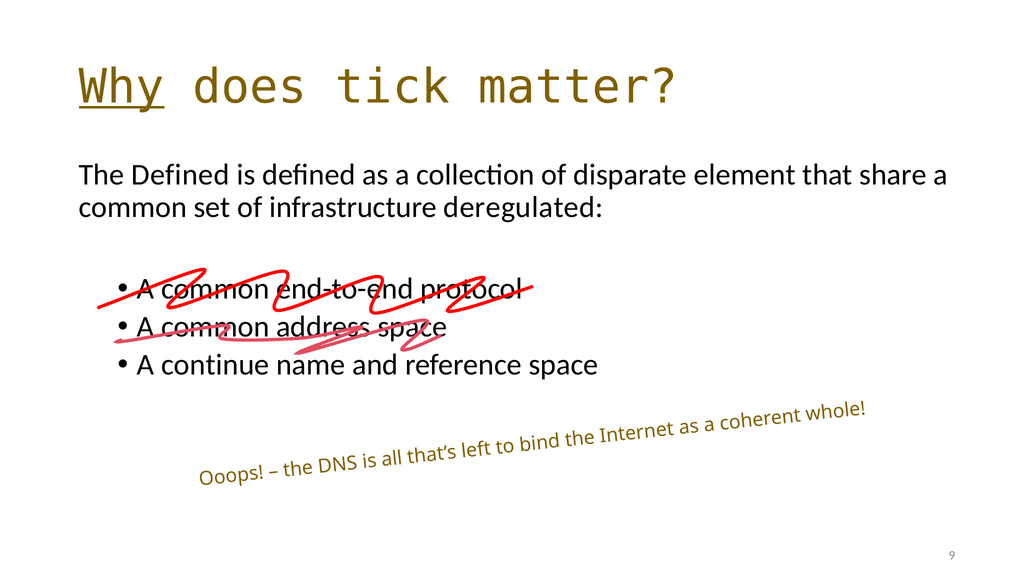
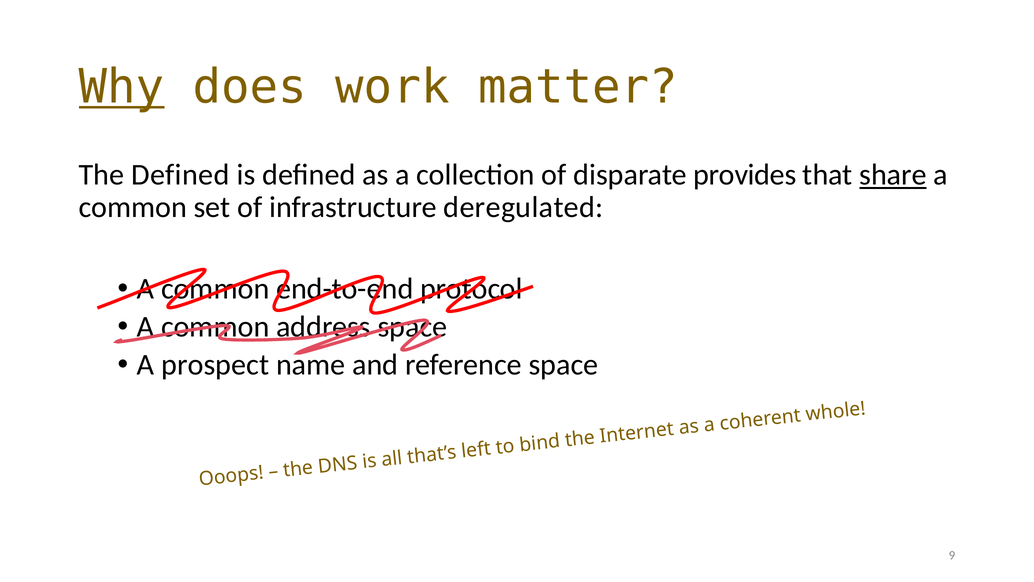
tick: tick -> work (393, 87)
element: element -> provides (745, 175)
share underline: none -> present (893, 175)
continue: continue -> prospect (215, 365)
